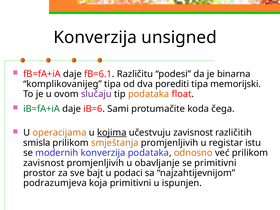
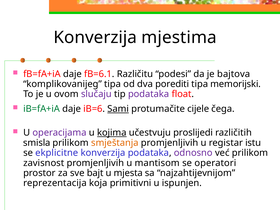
unsigned: unsigned -> mjestima (179, 37)
binarna: binarna -> bajtova (234, 74)
podataka colour: orange -> purple (149, 94)
Sami underline: none -> present (118, 109)
koda: koda -> cijele (198, 109)
operacijama colour: orange -> purple (59, 133)
učestvuju zavisnost: zavisnost -> proslijedi (193, 133)
modernih: modernih -> ekplicitne (57, 153)
odnosno colour: orange -> purple (193, 153)
obavljanje: obavljanje -> mantisom (157, 163)
se primitivni: primitivni -> operatori (215, 163)
podaci: podaci -> mjesta (128, 173)
podrazumjeva: podrazumjeva -> reprezentacija (55, 183)
